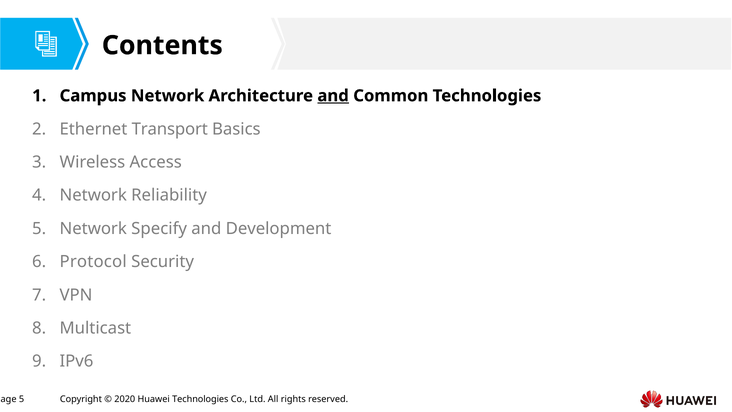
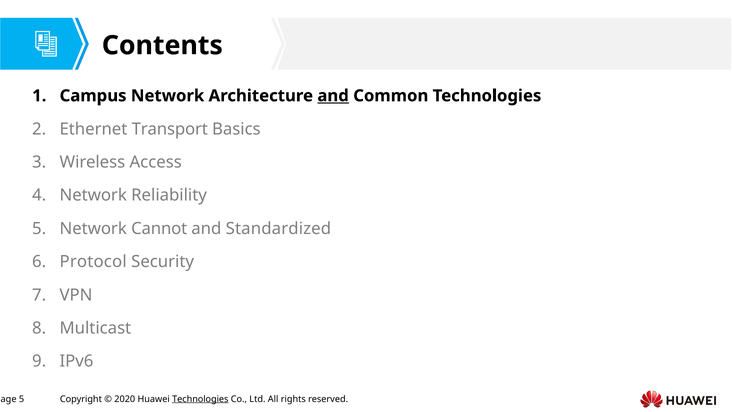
Specify: Specify -> Cannot (159, 228)
Development: Development -> Standardized (278, 228)
Technologies underline: none -> present (200, 399)
